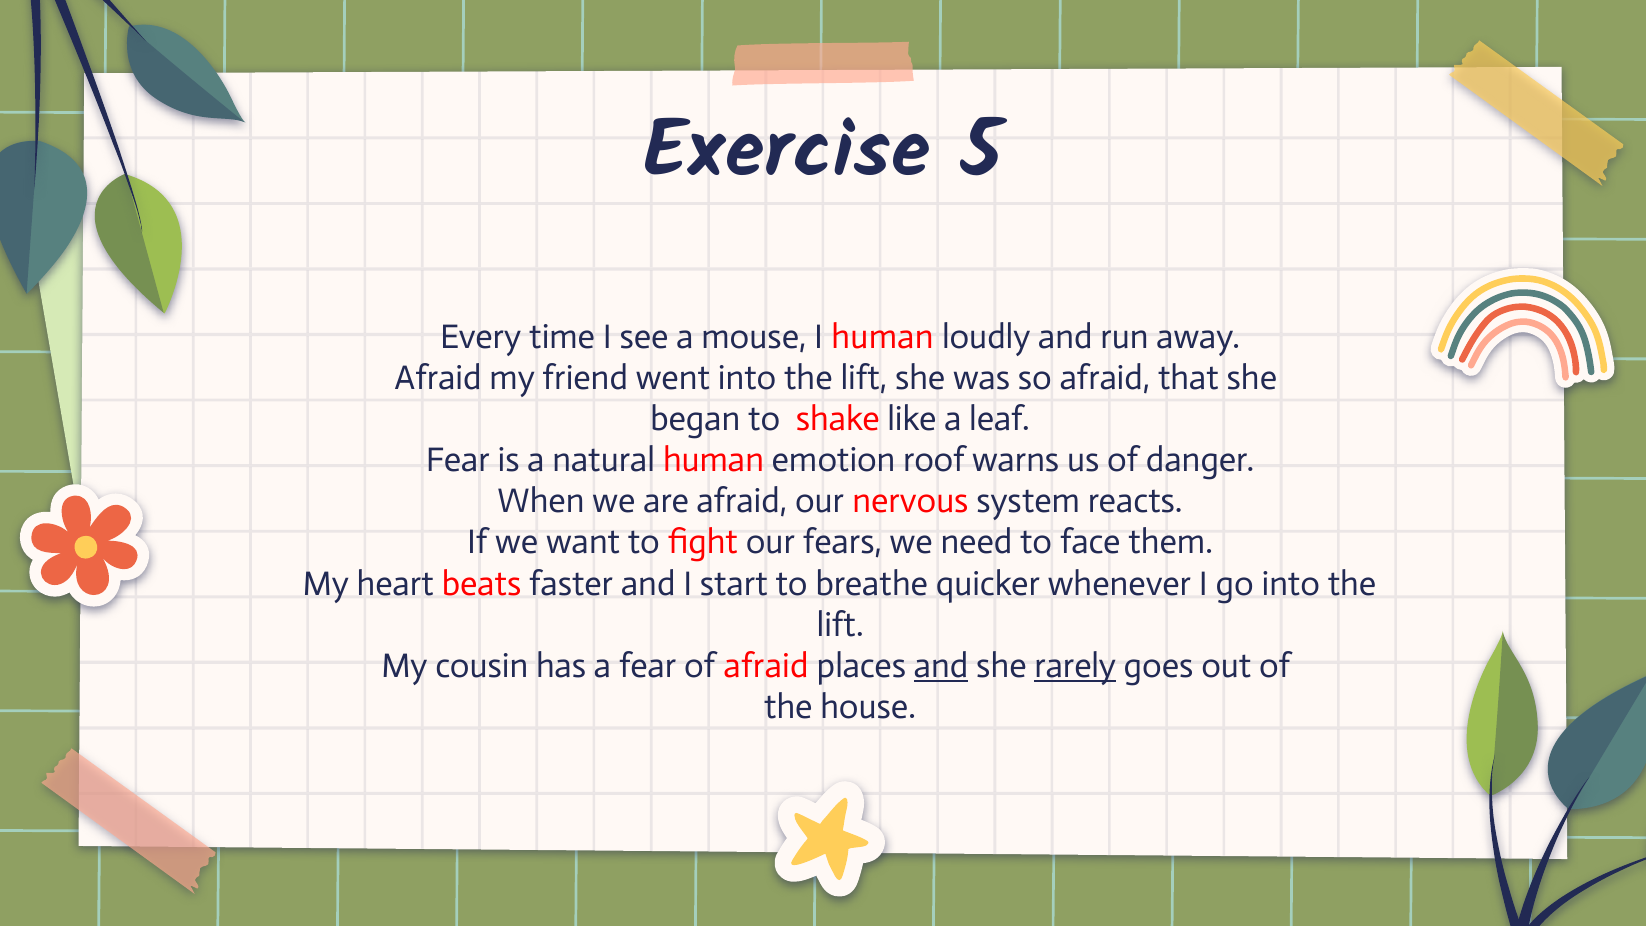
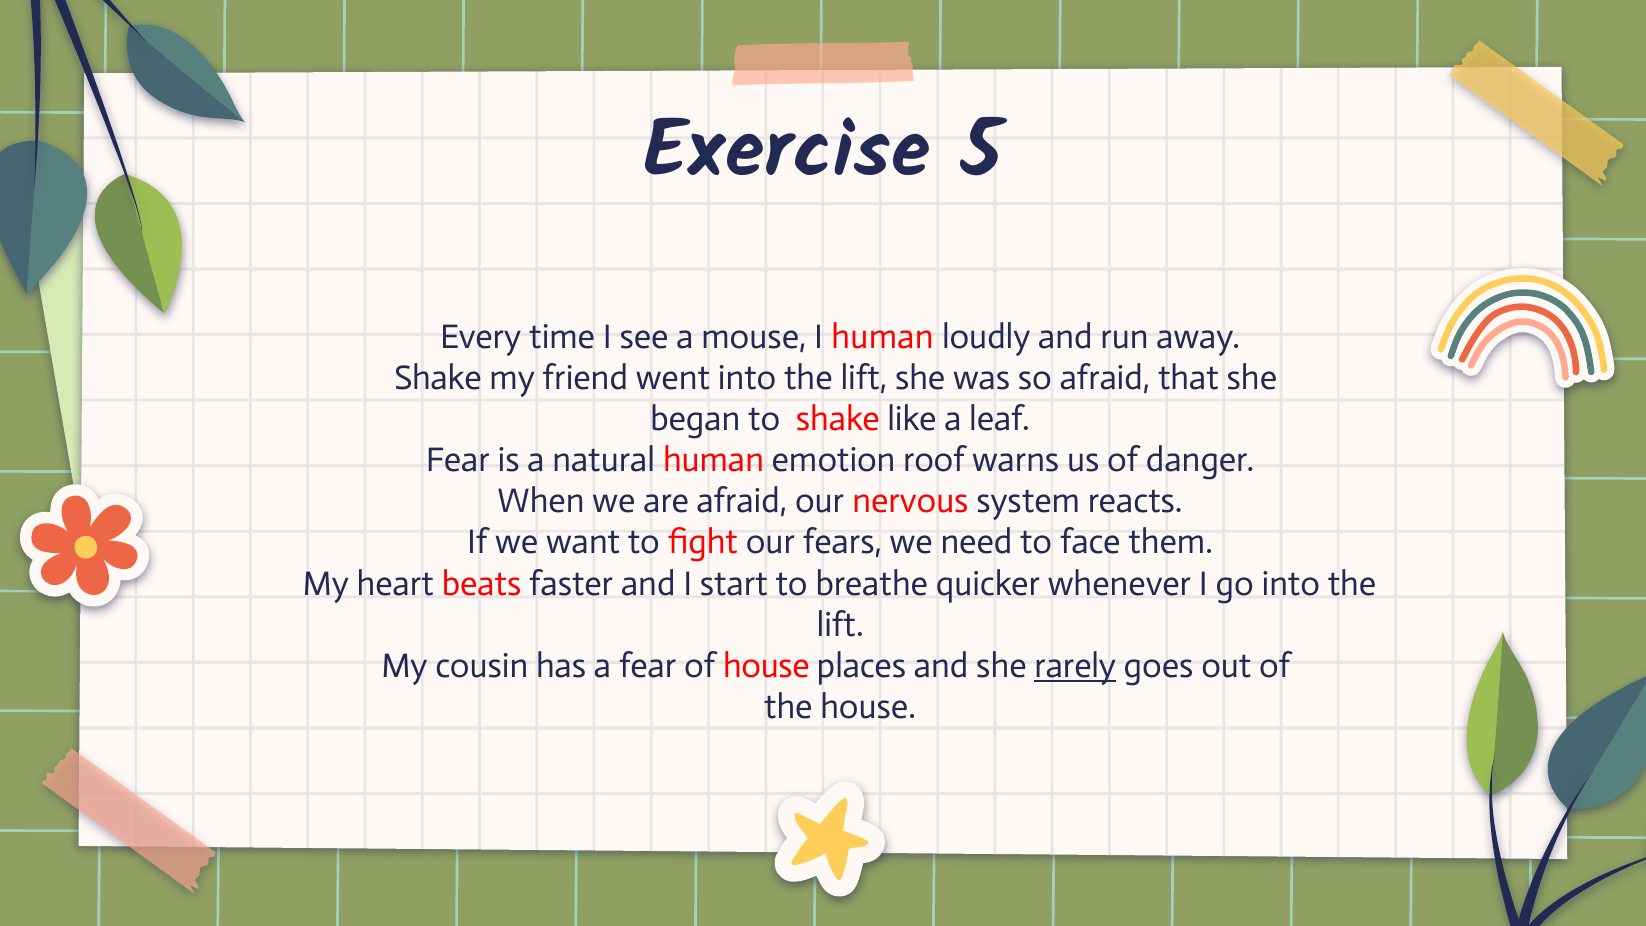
Afraid: Afraid -> Shake (438, 378)
of afraid: afraid -> house (766, 666)
and underline: present -> none (941, 666)
